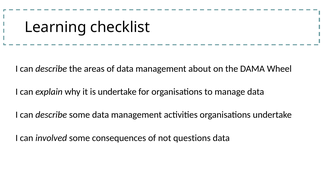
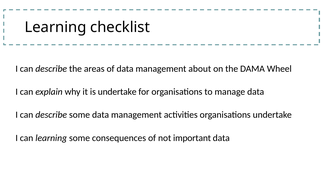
can involved: involved -> learning (51, 138)
questions: questions -> important (192, 138)
